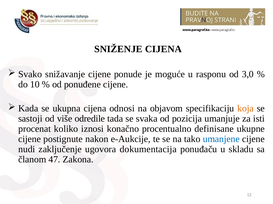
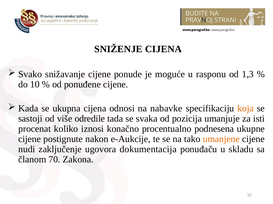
3,0: 3,0 -> 1,3 (248, 74)
objavom: objavom -> nabavke (166, 109)
definisane: definisane -> podnesena (214, 129)
umanjene colour: blue -> orange (221, 140)
47: 47 -> 70 (54, 160)
